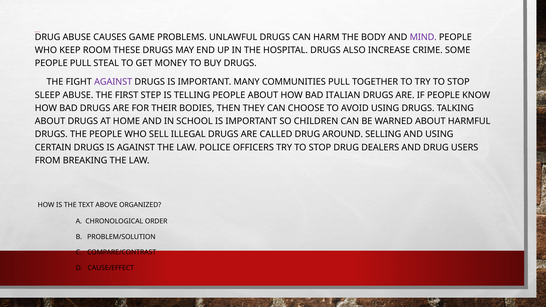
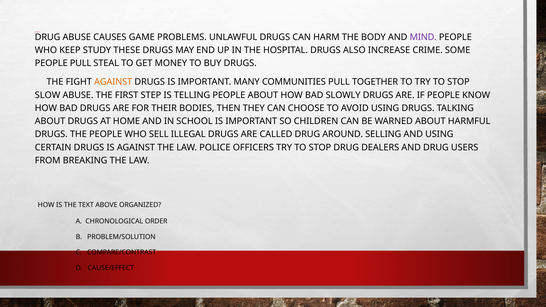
ROOM: ROOM -> STUDY (97, 50)
AGAINST colour: purple -> orange (113, 82)
SLEEP: SLEEP -> SLOW (48, 95)
ITALIAN: ITALIAN -> SLOWLY (343, 95)
